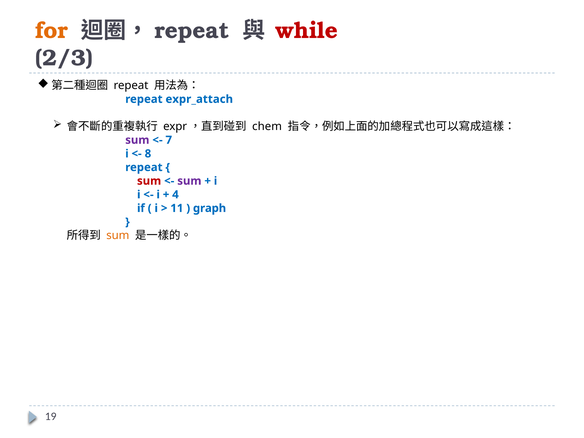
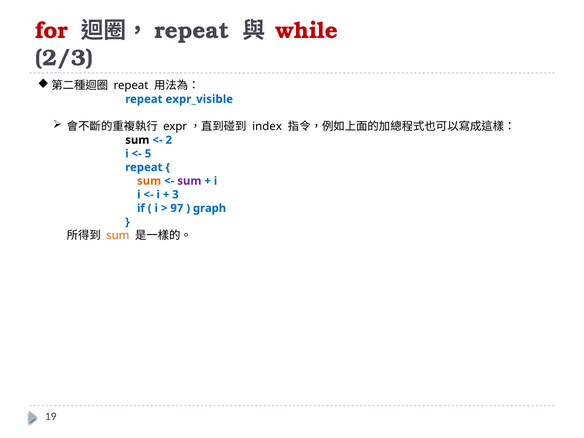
for colour: orange -> red (51, 31)
expr_attach: expr_attach -> expr_visible (199, 99)
chem: chem -> index (267, 126)
sum colour: purple -> black (137, 140)
7: 7 -> 2 (169, 140)
8: 8 -> 5 (148, 154)
sum colour: red -> orange (149, 181)
4: 4 -> 3 (175, 195)
11: 11 -> 97 (177, 208)
